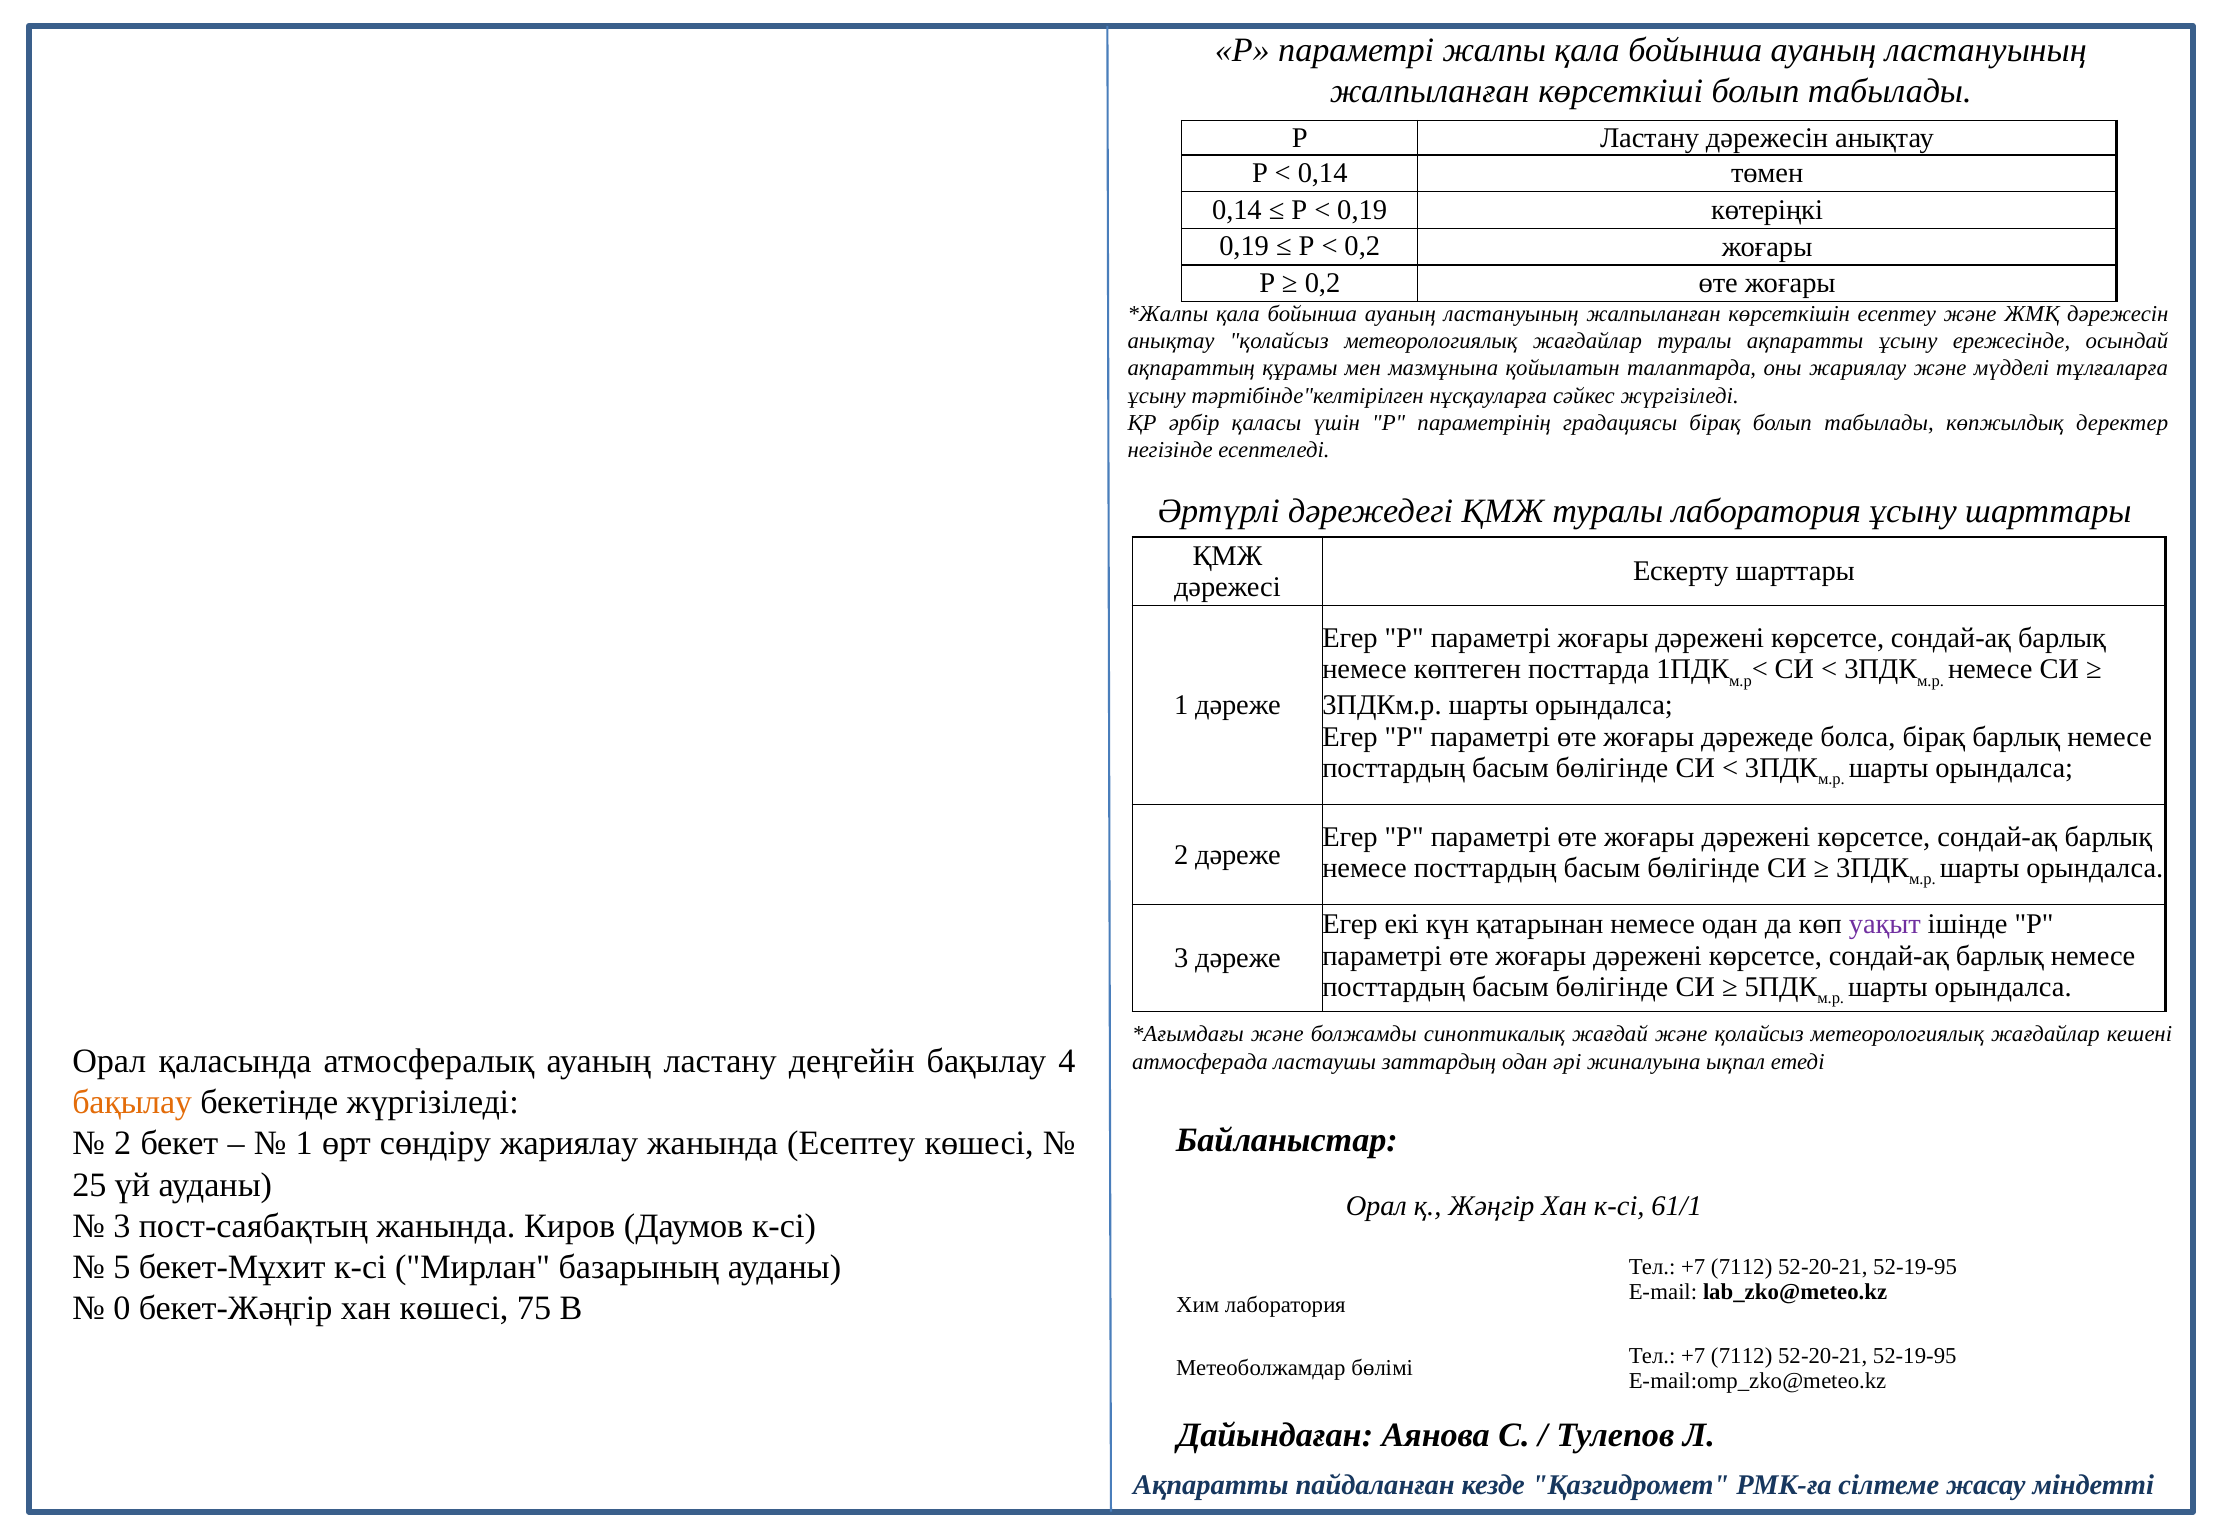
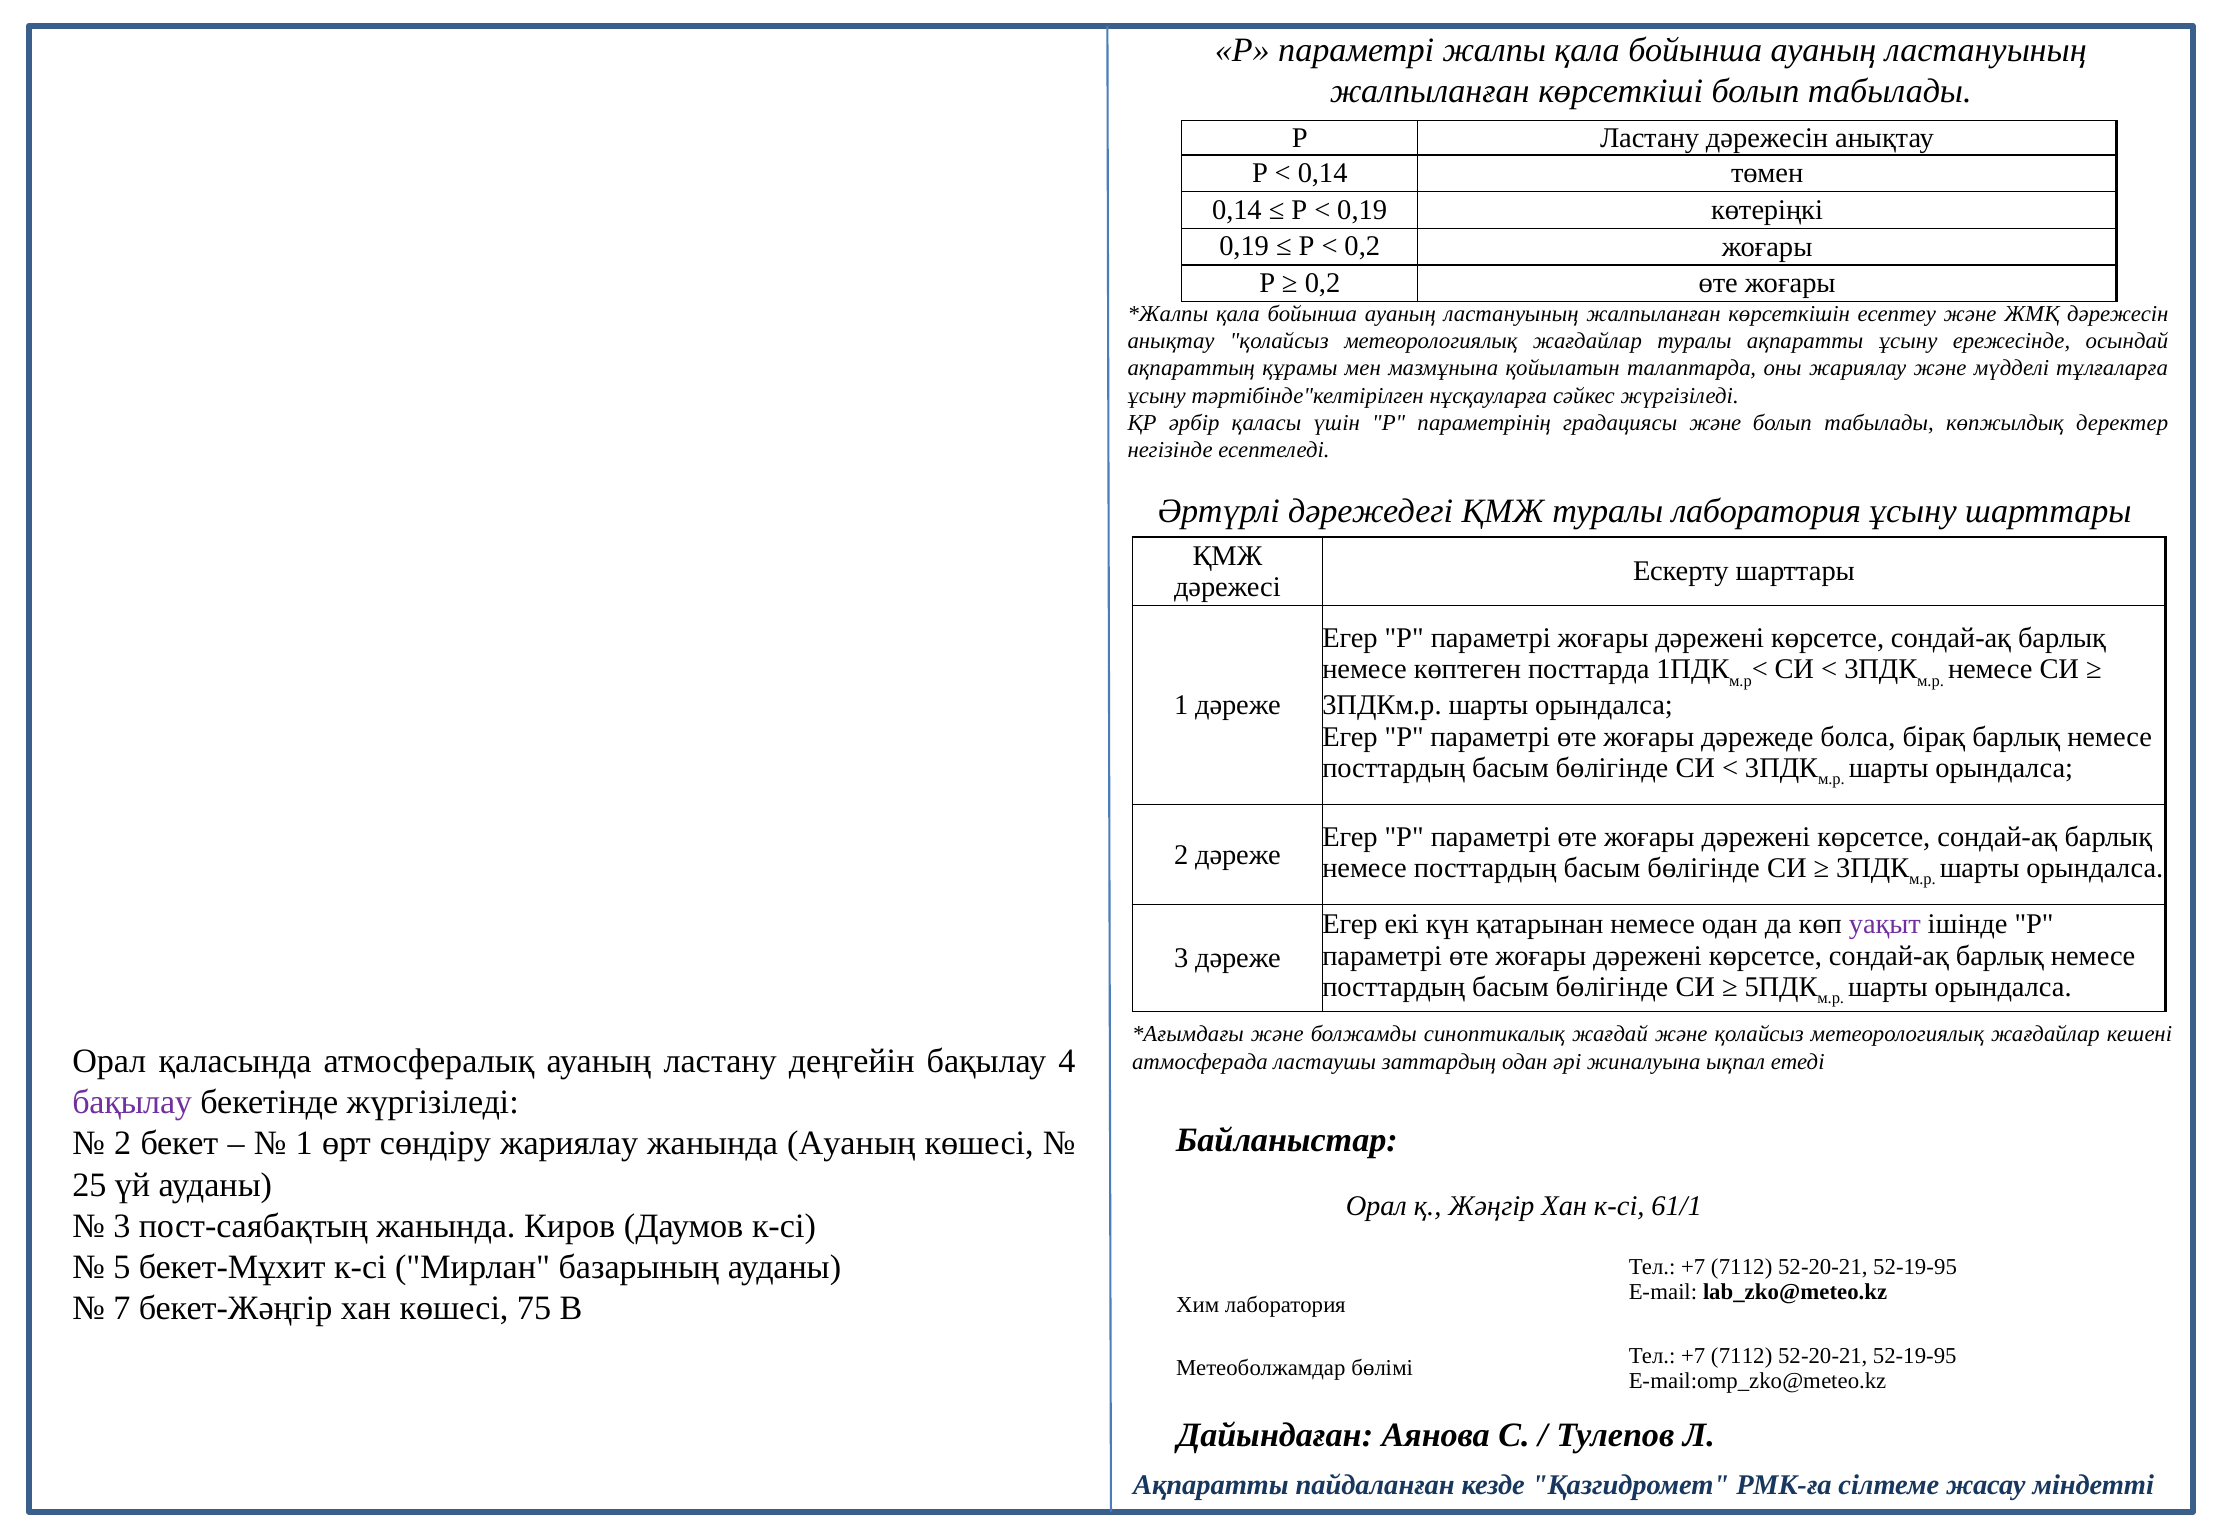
градациясы бірақ: бірақ -> және (1715, 423)
бақылау colour: orange -> purple (132, 1103)
жанында Есептеу: Есептеу -> Ауаның (851, 1144)
0: 0 -> 7 (122, 1308)
